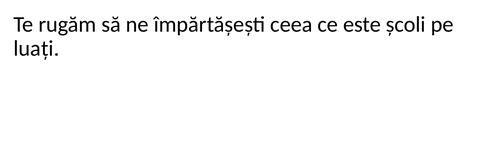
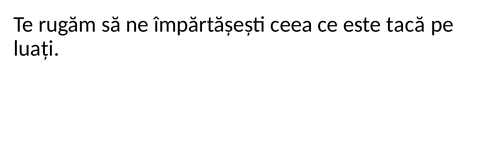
școli: școli -> tacă (406, 24)
